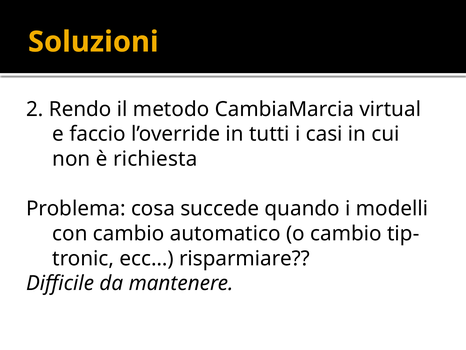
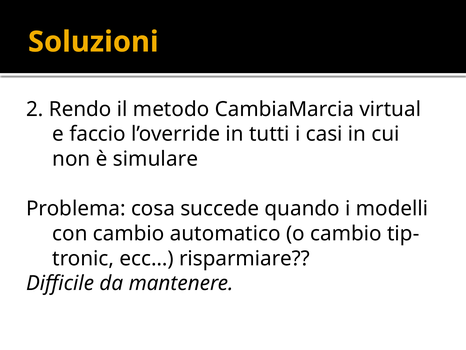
richiesta: richiesta -> simulare (155, 159)
